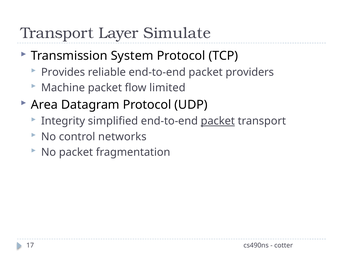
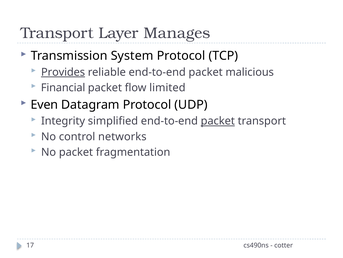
Simulate: Simulate -> Manages (177, 33)
Provides underline: none -> present (63, 72)
providers: providers -> malicious (250, 72)
Machine: Machine -> Financial (63, 88)
Area: Area -> Even (44, 104)
